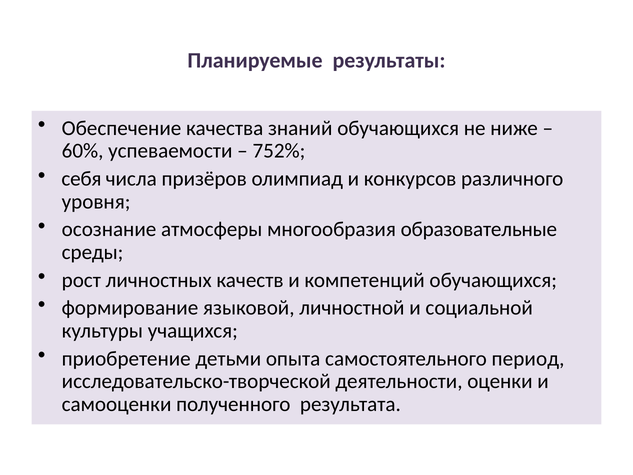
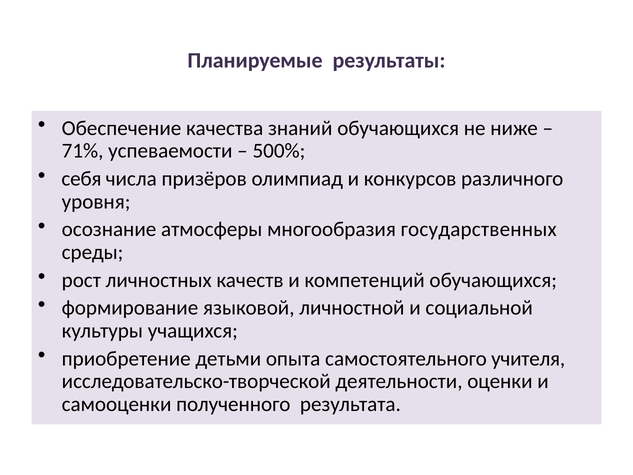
60%: 60% -> 71% (83, 151)
752%: 752% -> 500% (279, 151)
образовательные: образовательные -> государственных (479, 229)
период: период -> учителя (528, 358)
